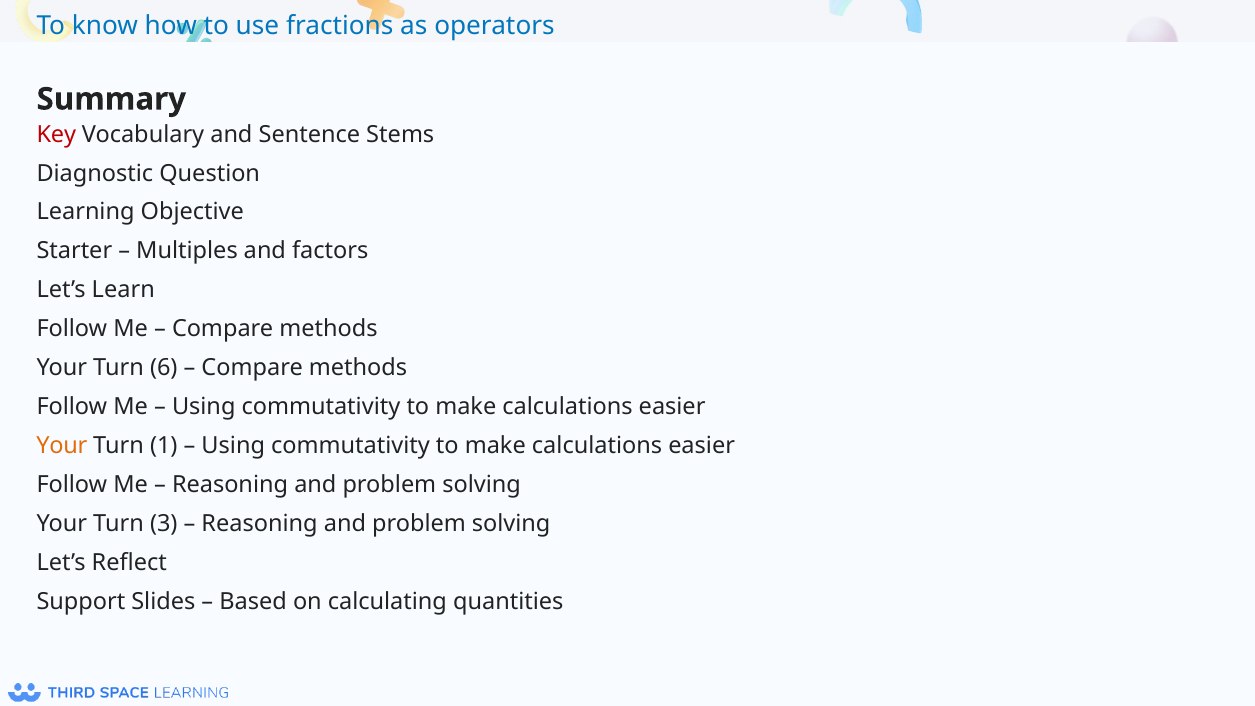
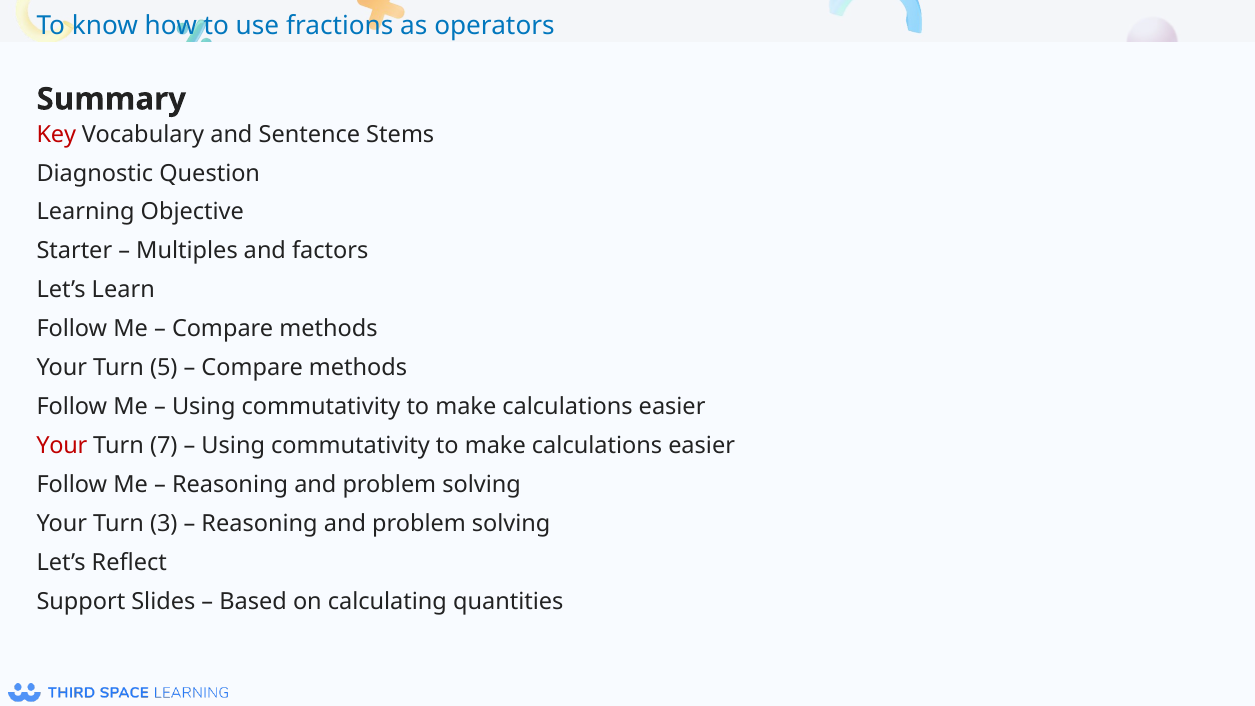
6: 6 -> 5 (164, 368)
Your colour: orange -> red (62, 446)
1: 1 -> 7 (164, 446)
